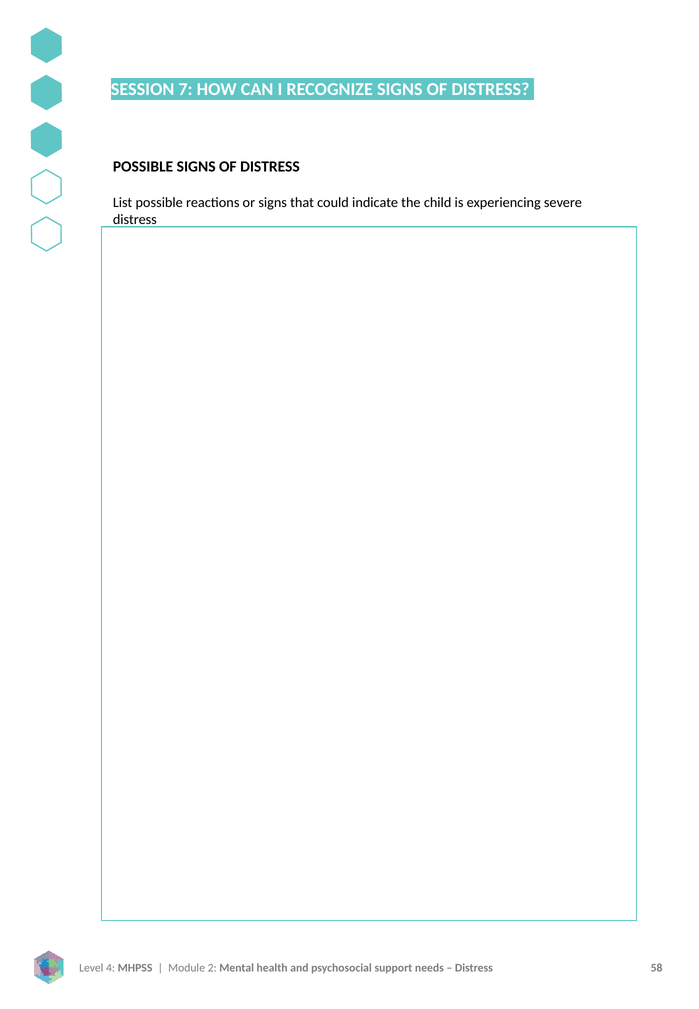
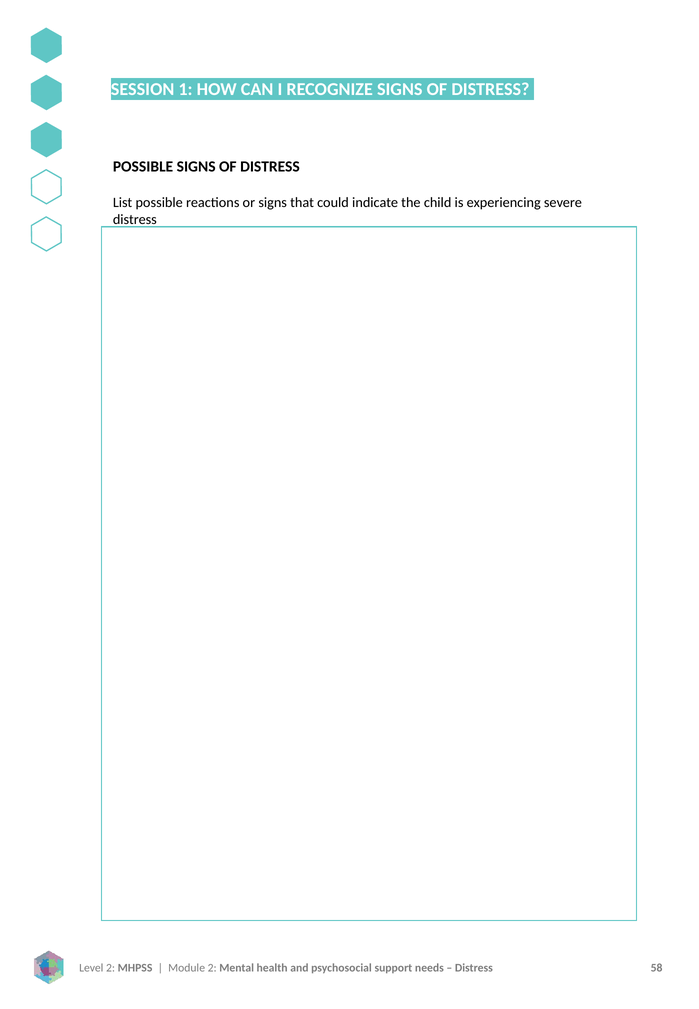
7: 7 -> 1 (185, 89)
4: 4 -> 2 (111, 969)
